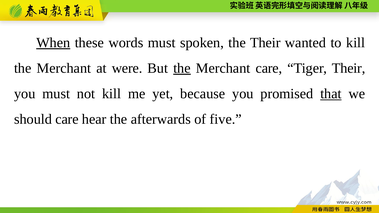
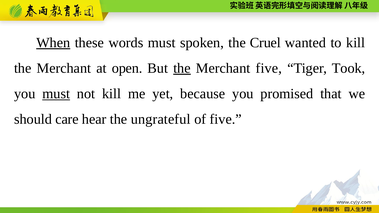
the Their: Their -> Cruel (265, 43)
were: were -> open (127, 68)
Merchant care: care -> five (269, 68)
Tiger Their: Their -> Took (349, 68)
must underline: none -> present (56, 94)
that underline: present -> none (331, 94)
afterwards: afterwards -> ungrateful (161, 119)
